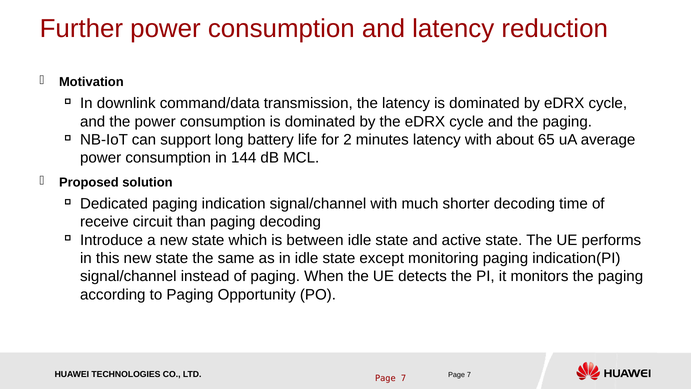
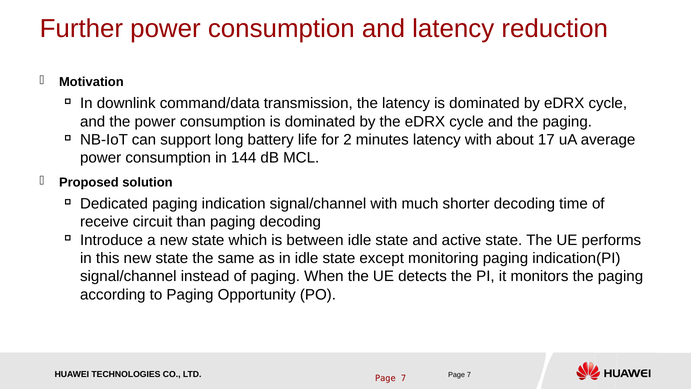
65: 65 -> 17 (546, 140)
